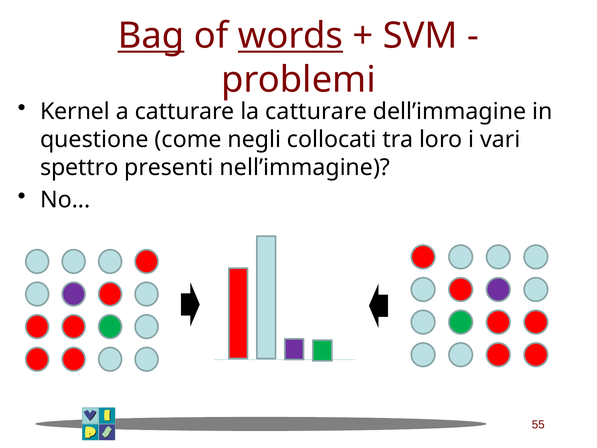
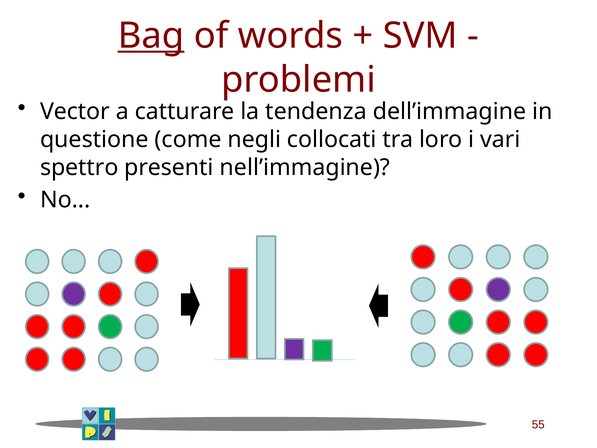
words underline: present -> none (290, 36)
Kernel: Kernel -> Vector (75, 112)
la catturare: catturare -> tendenza (316, 112)
